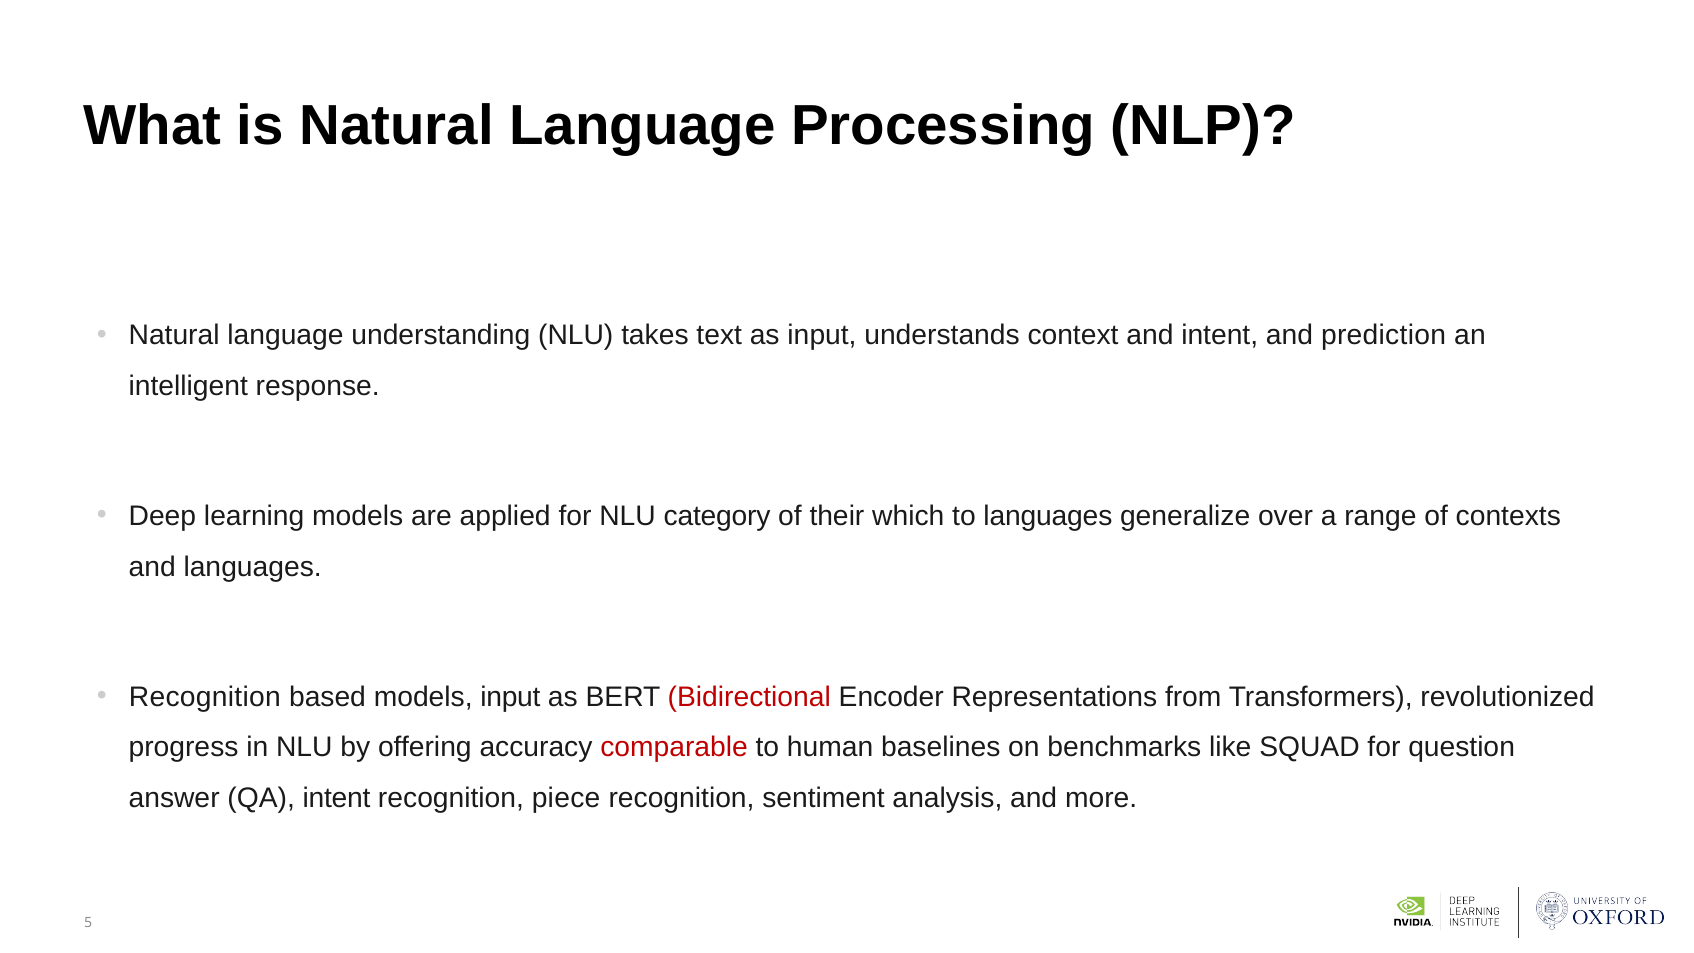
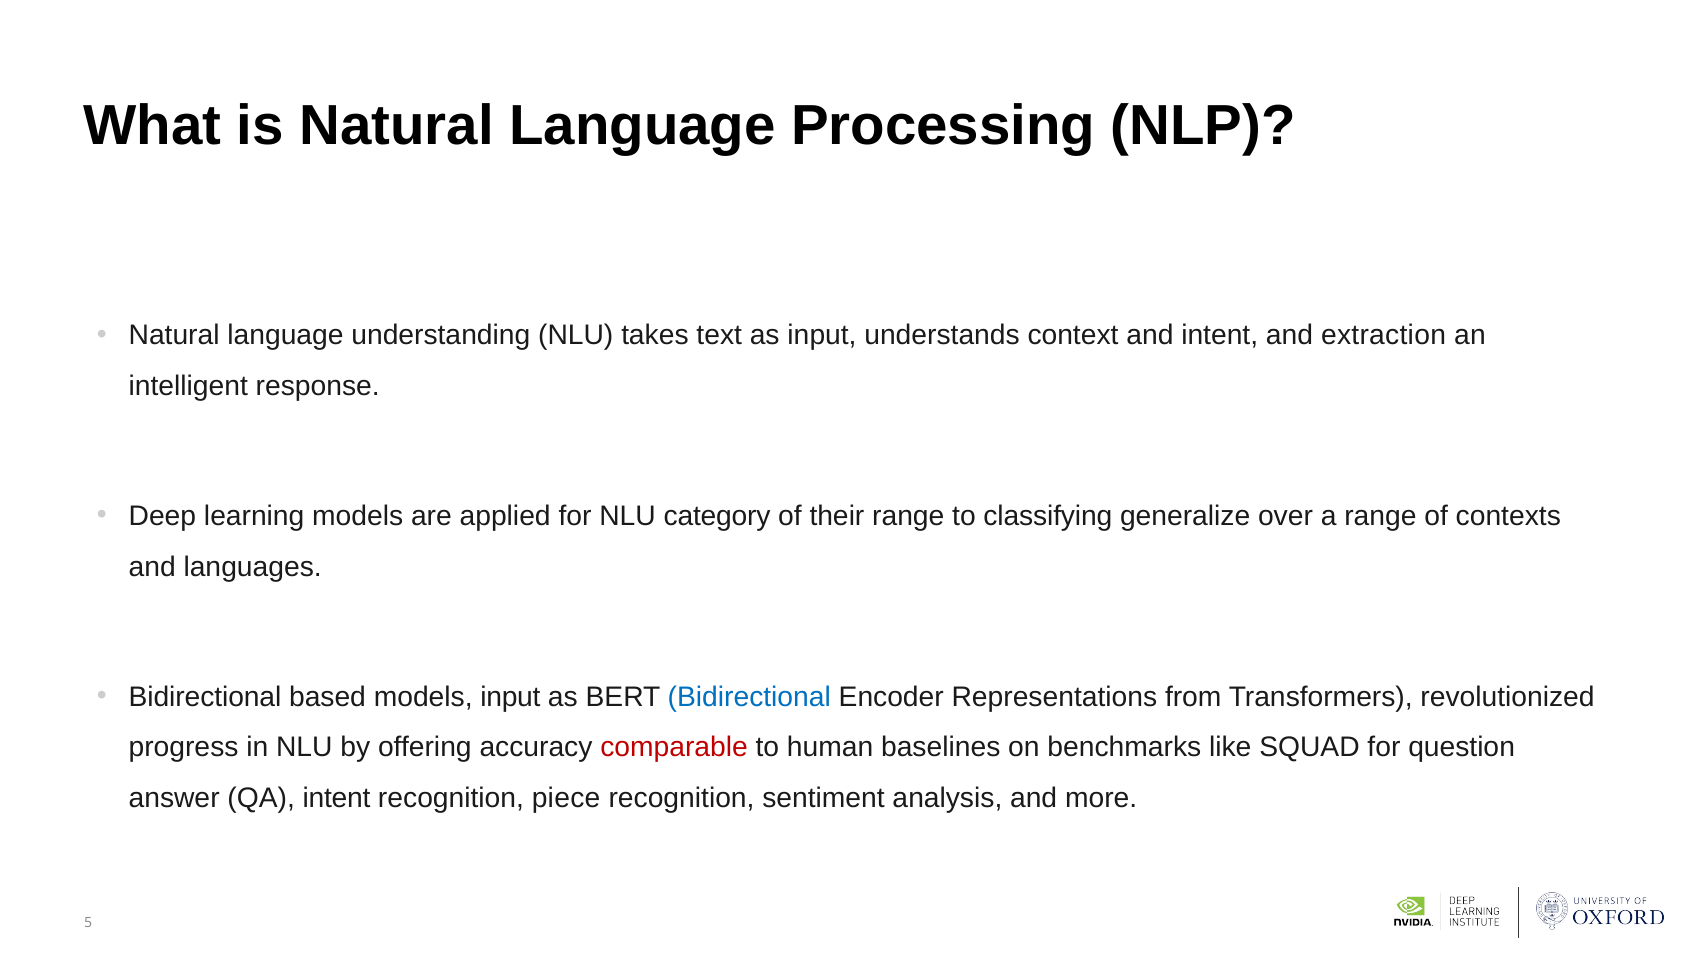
prediction: prediction -> extraction (1384, 335)
their which: which -> range (908, 516)
to languages: languages -> classifying (1048, 516)
Recognition: Recognition -> Bidirectional (205, 697)
Bidirectional colour: red -> blue (749, 697)
